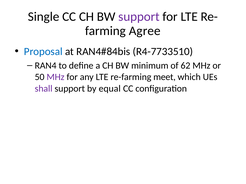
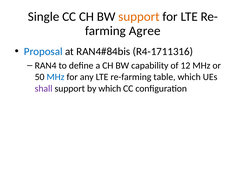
support colour: purple -> orange (139, 17)
R4-7733510: R4-7733510 -> R4-1711316 (163, 52)
minimum: minimum -> capability (150, 66)
62: 62 -> 12 (185, 66)
MHz colour: purple -> blue (56, 77)
meet: meet -> table (164, 77)
by equal: equal -> which (110, 89)
